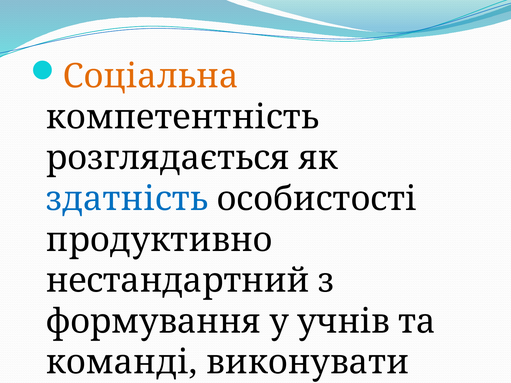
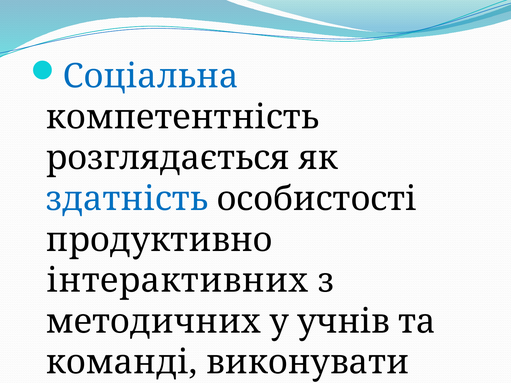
Соціальна colour: orange -> blue (151, 76)
нестандартний: нестандартний -> інтерактивних (177, 281)
формування: формування -> методичних (153, 322)
